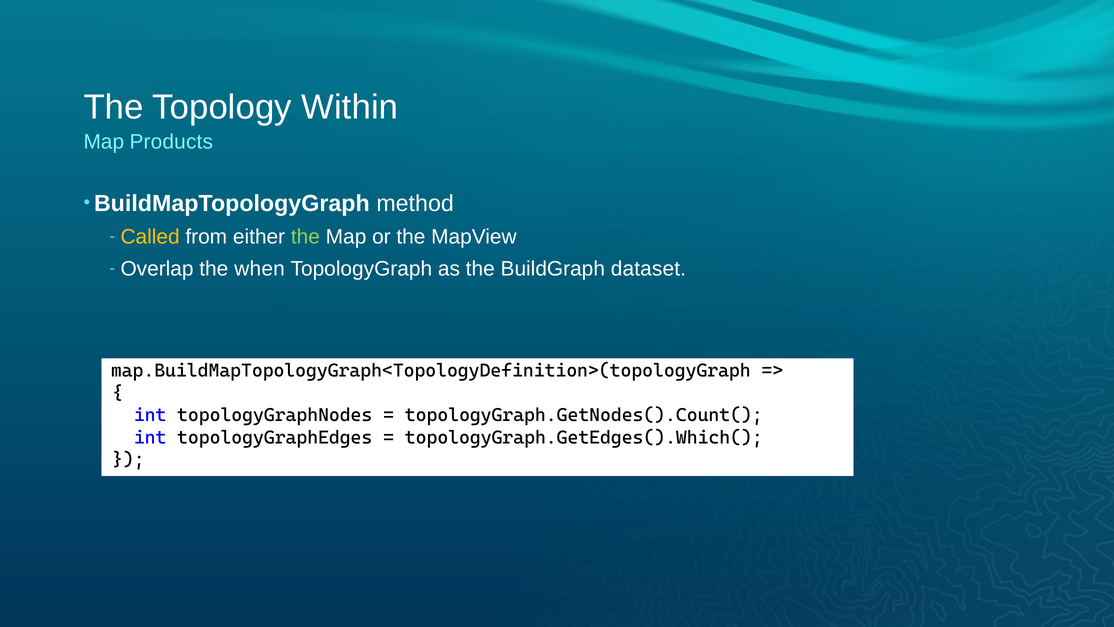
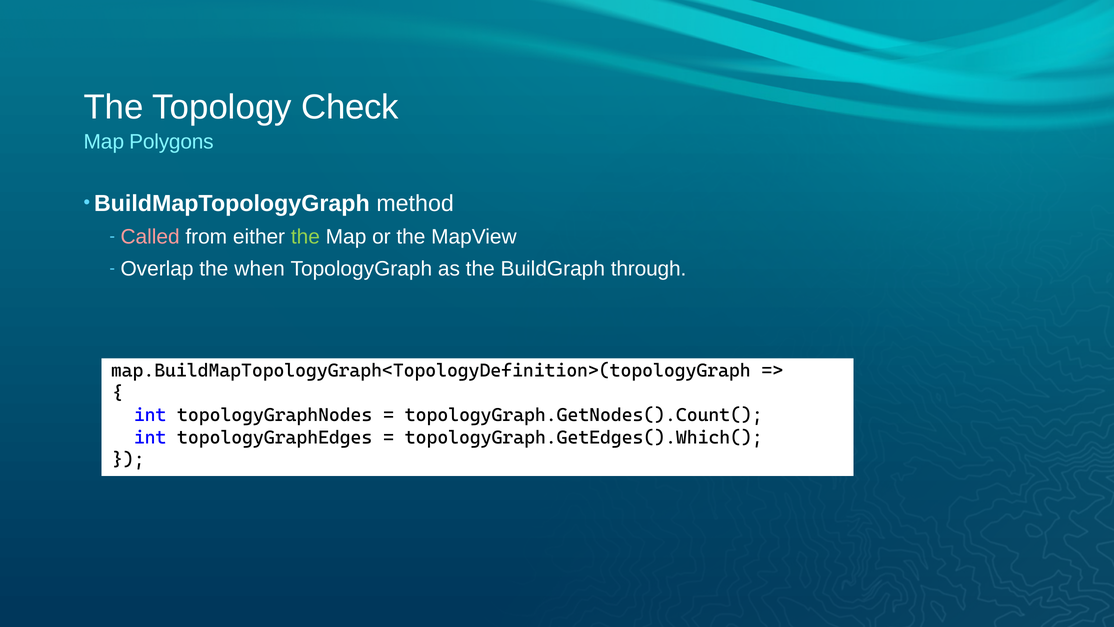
Within: Within -> Check (350, 107)
Products: Products -> Polygons (171, 142)
Called colour: yellow -> pink (150, 237)
dataset: dataset -> through (649, 269)
